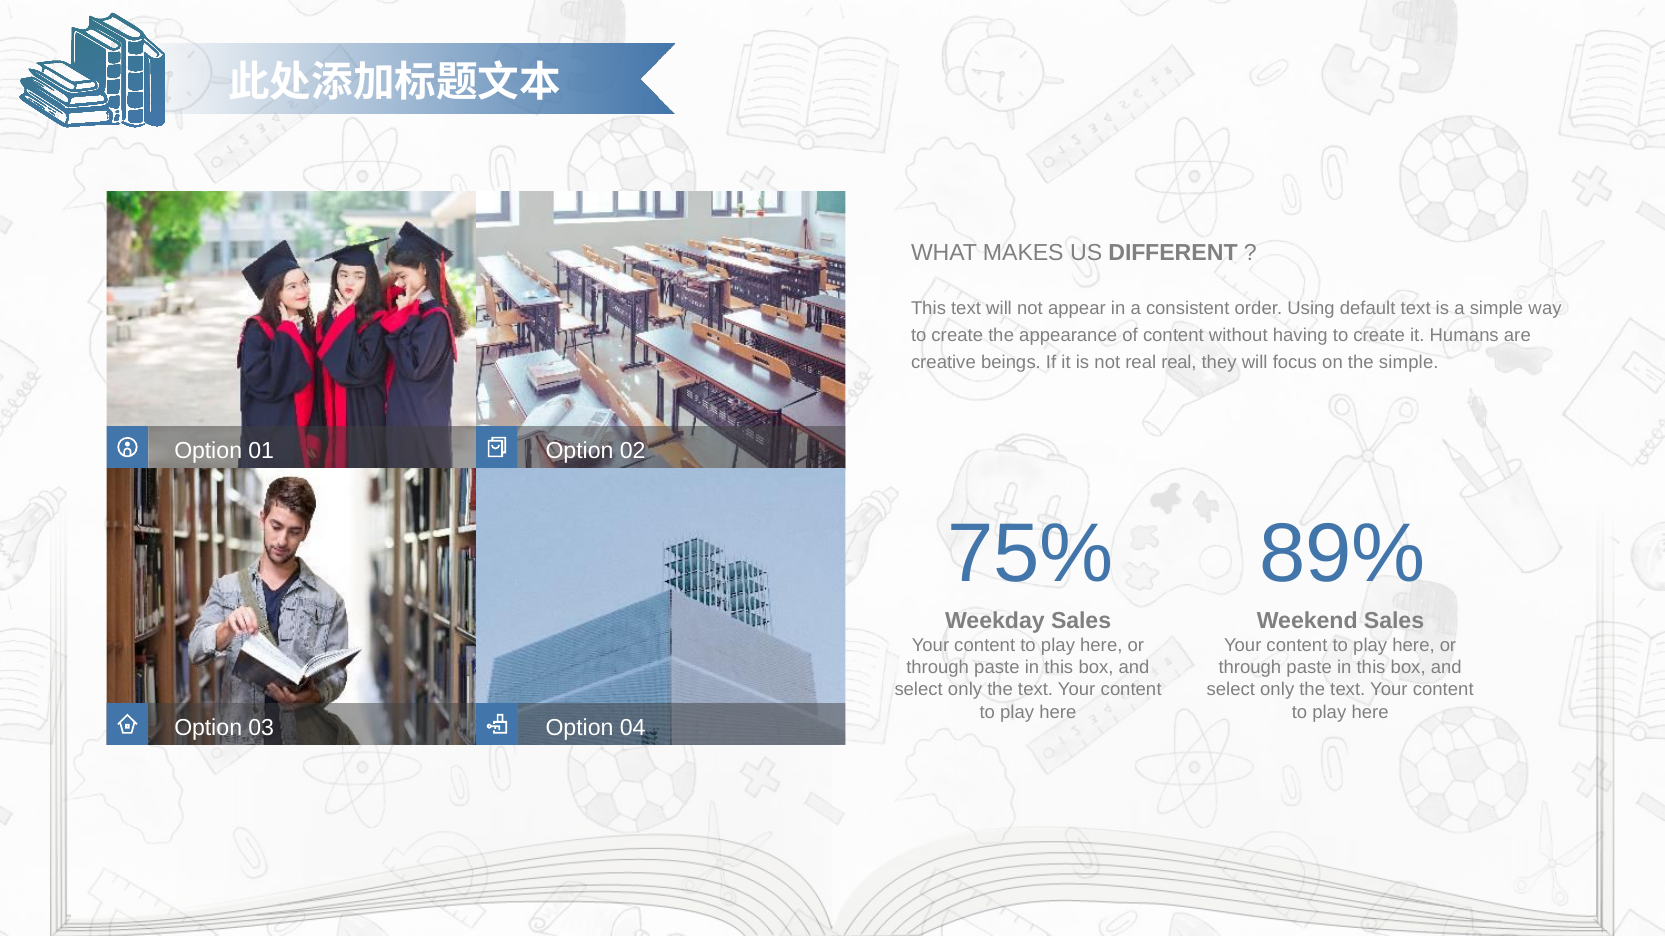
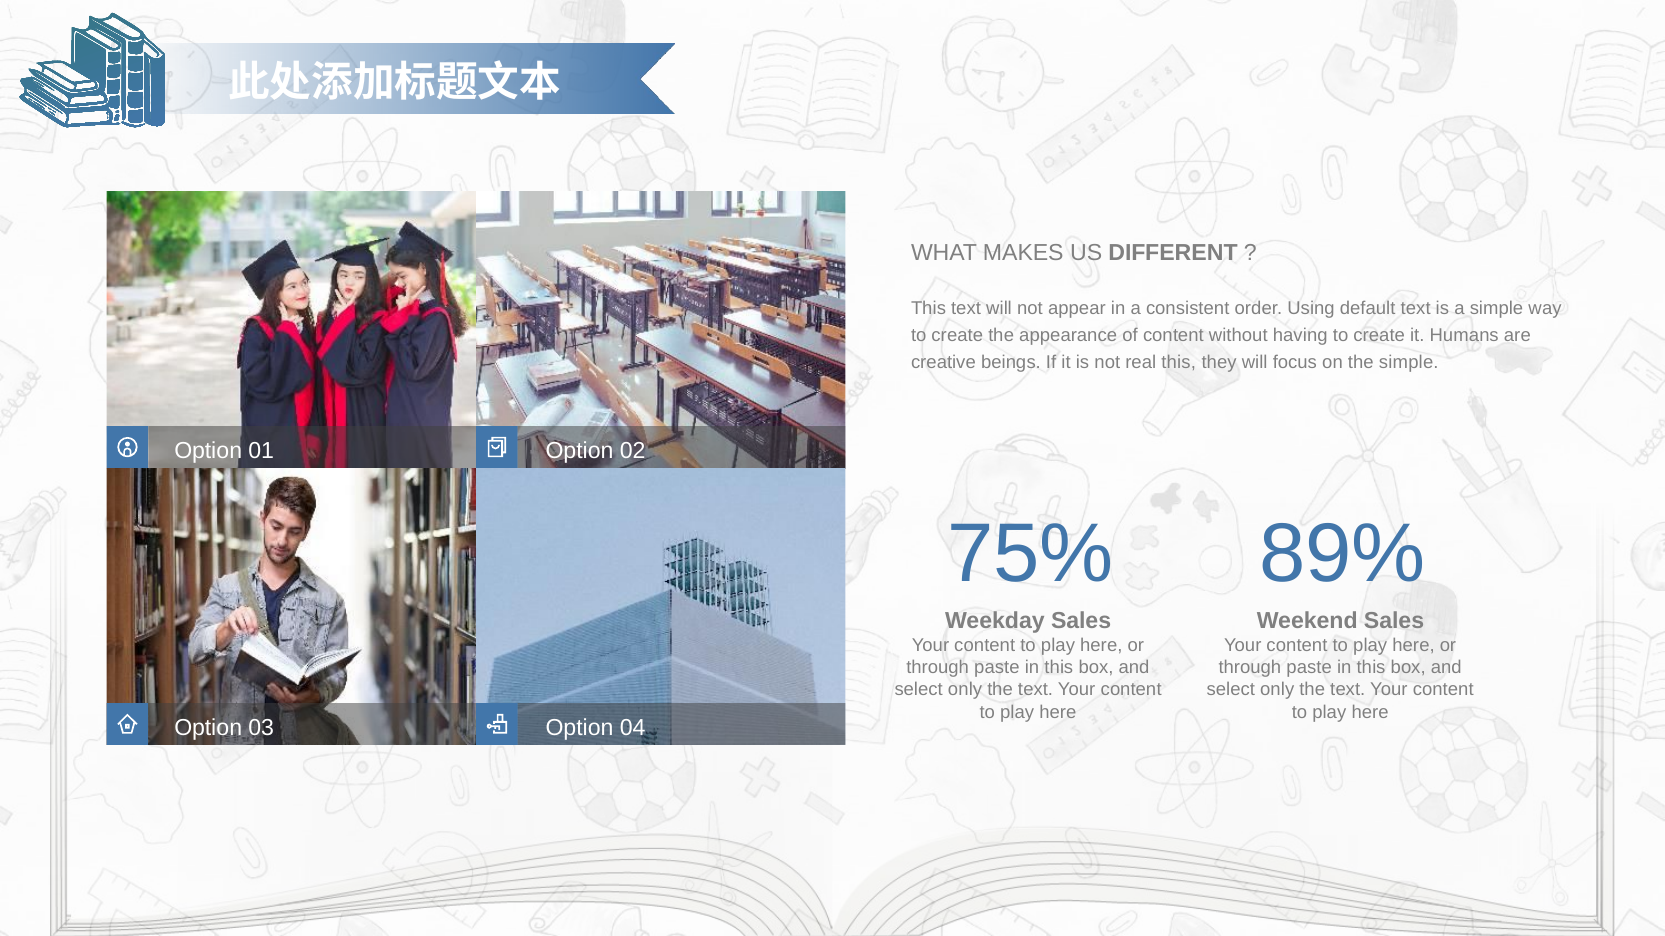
real real: real -> this (1179, 362)
